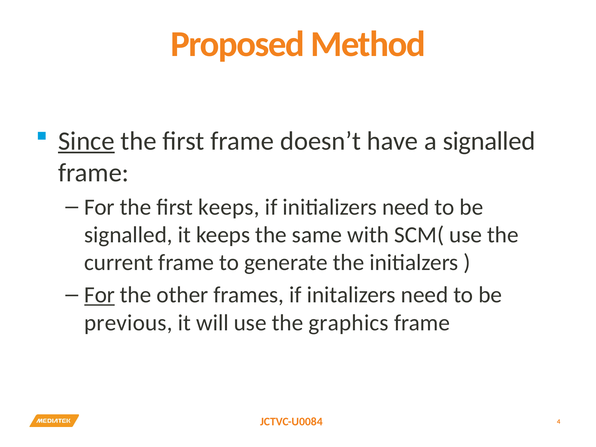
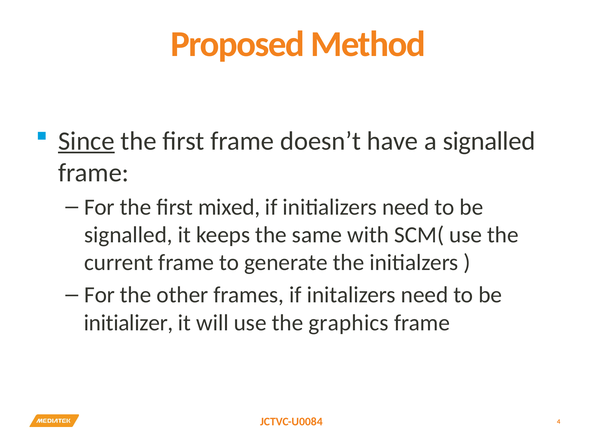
first keeps: keeps -> mixed (229, 207)
For underline: present -> none (100, 295)
previous: previous -> initializer (129, 323)
